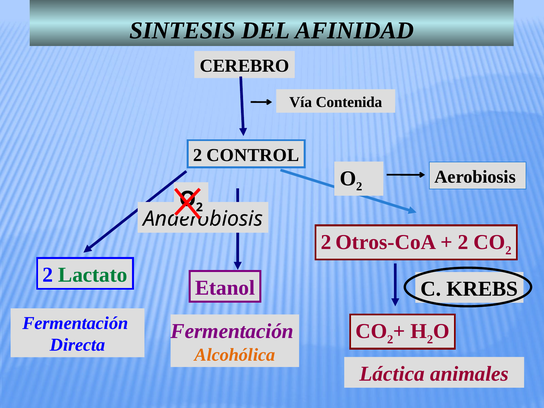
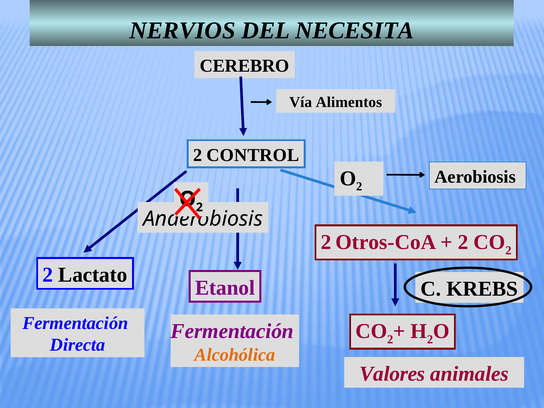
SINTESIS: SINTESIS -> NERVIOS (182, 30)
AFINIDAD: AFINIDAD -> NECESITA (354, 30)
Contenida: Contenida -> Alimentos (349, 102)
Lactato colour: green -> black (93, 275)
Láctica: Láctica -> Valores (392, 374)
